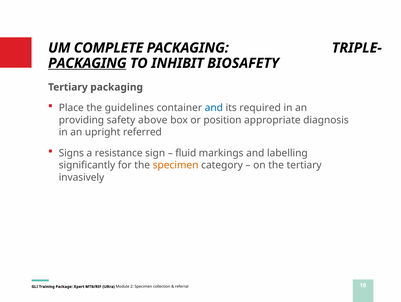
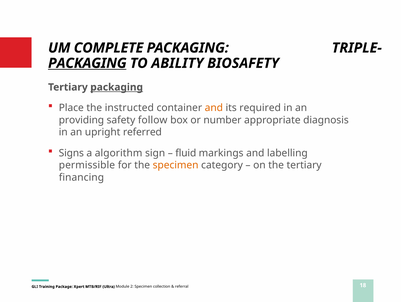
INHIBIT: INHIBIT -> ABILITY (177, 63)
packaging underline: none -> present (117, 87)
guidelines: guidelines -> instructed (129, 108)
and colour: blue -> orange (214, 108)
above: above -> follow (153, 120)
position: position -> number (222, 120)
resistance: resistance -> algorithm (119, 153)
significantly: significantly -> permissible (87, 165)
invasively: invasively -> financing (81, 177)
